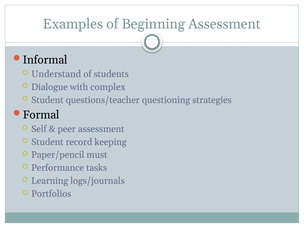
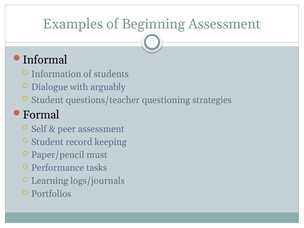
Understand: Understand -> Information (56, 74)
complex: complex -> arguably (108, 87)
